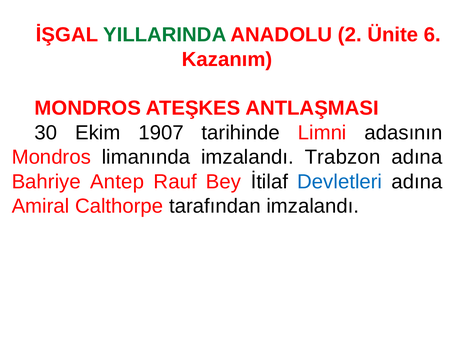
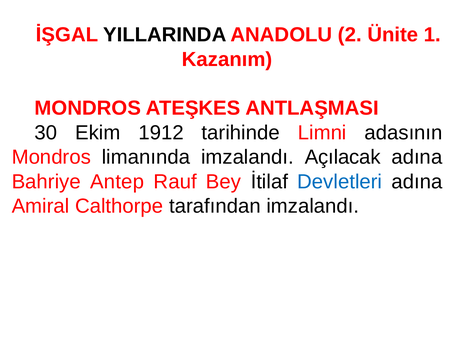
YILLARINDA colour: green -> black (165, 35)
6: 6 -> 1 (432, 35)
1907: 1907 -> 1912 (161, 132)
Trabzon: Trabzon -> Açılacak (343, 157)
